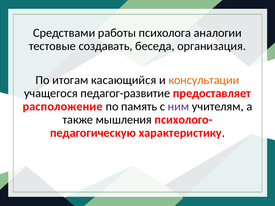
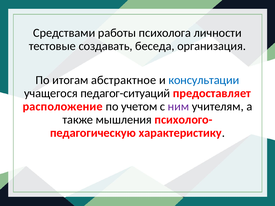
аналогии: аналогии -> личности (218, 33)
касающийся: касающийся -> абстрактное (124, 80)
консультации colour: orange -> blue (204, 80)
педагог-развитие: педагог-развитие -> педагог-ситуаций (125, 93)
память: память -> учетом (139, 107)
